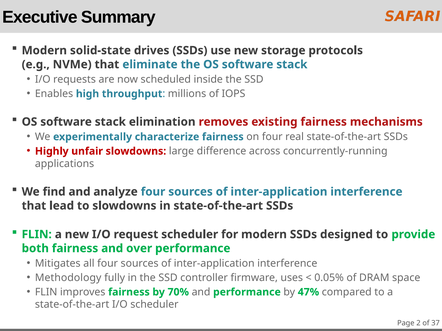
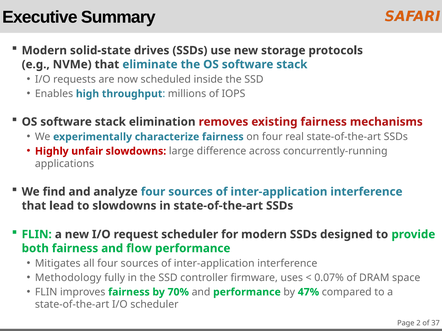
over: over -> flow (139, 249)
0.05%: 0.05% -> 0.07% (329, 278)
